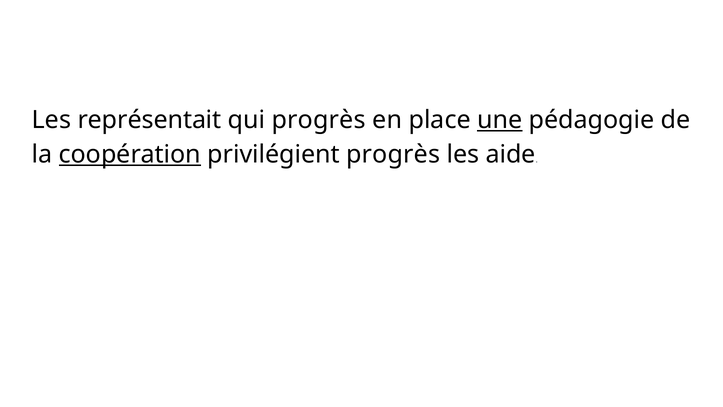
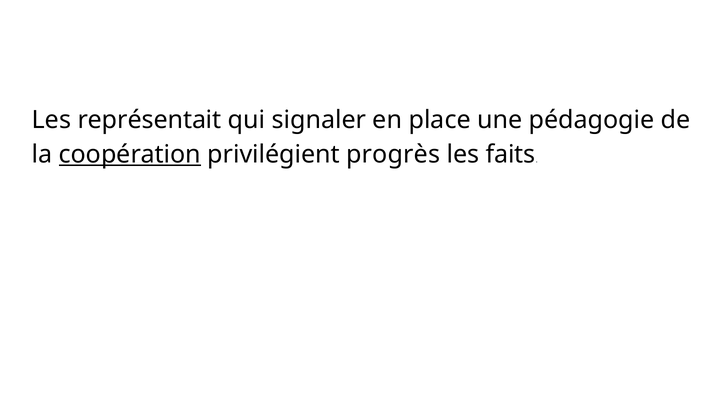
qui progrès: progrès -> signaler (319, 120)
une underline: present -> none (500, 120)
aide: aide -> faits (511, 154)
